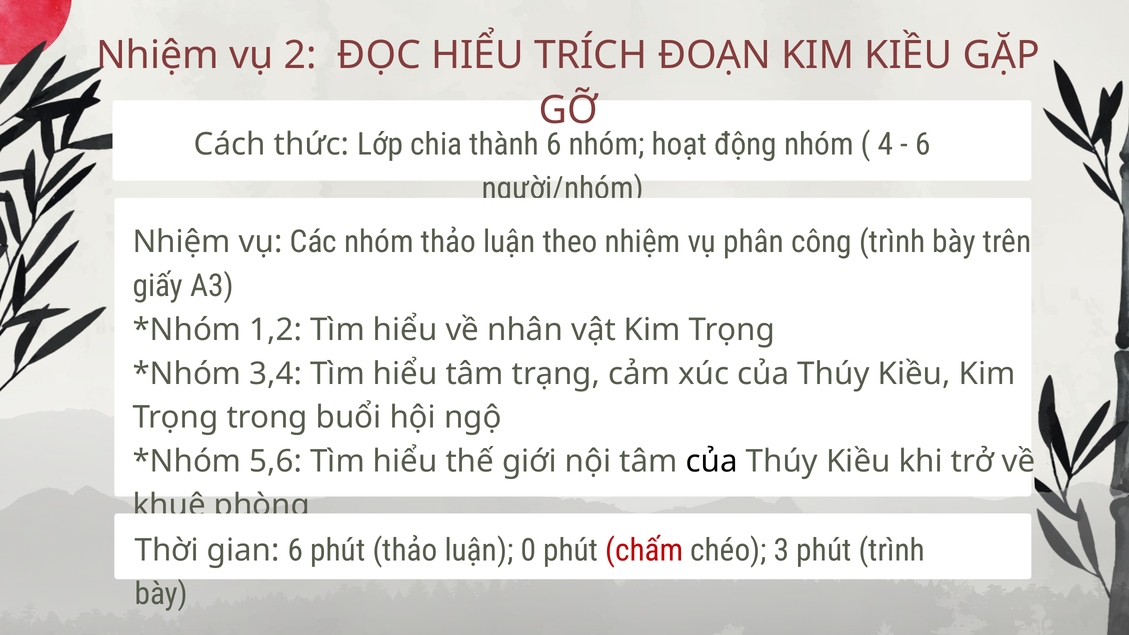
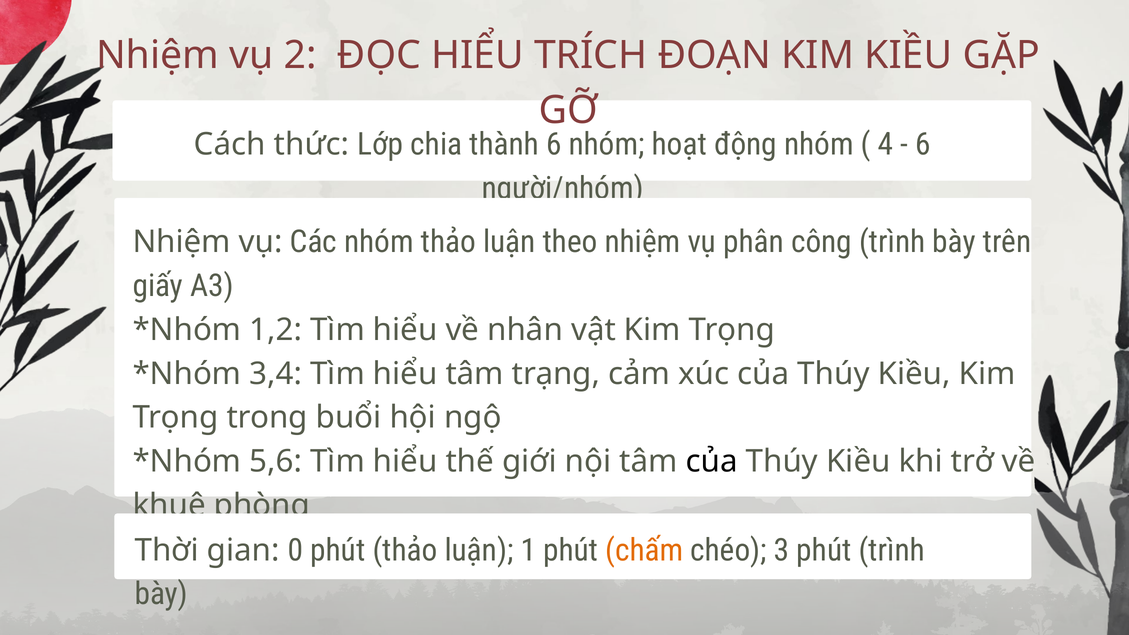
gian 6: 6 -> 0 (296, 550)
0: 0 -> 1 (528, 550)
chấm colour: red -> orange (644, 550)
